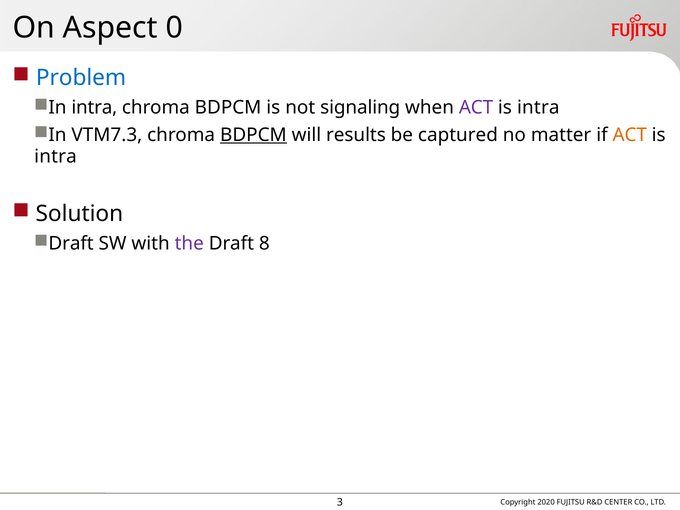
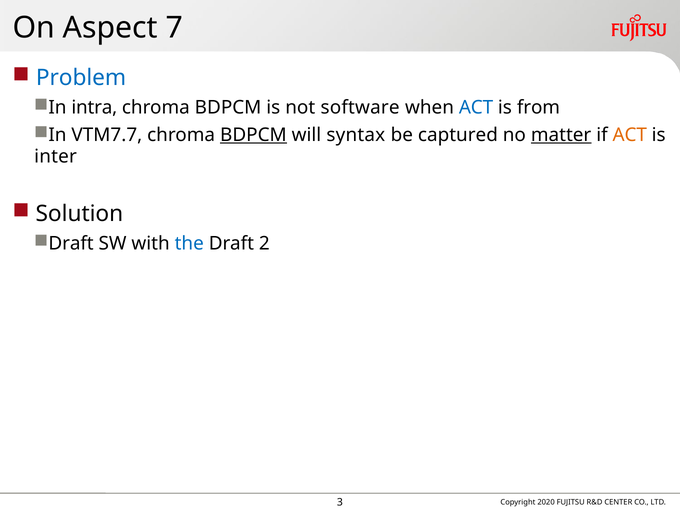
0: 0 -> 7 (174, 28)
signaling: signaling -> software (360, 108)
ACT colour: purple -> blue (476, 108)
intra: intra -> from (538, 108)
VTM7.3: VTM7.3 -> VTM7.7 (107, 135)
results: results -> syntax (356, 135)
matter underline: none -> present (561, 135)
intra: intra -> inter (56, 156)
the colour: purple -> blue (189, 243)
8: 8 -> 2 (264, 243)
